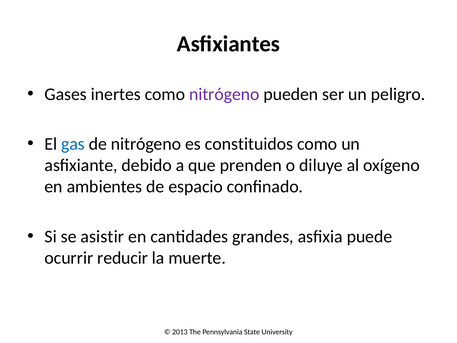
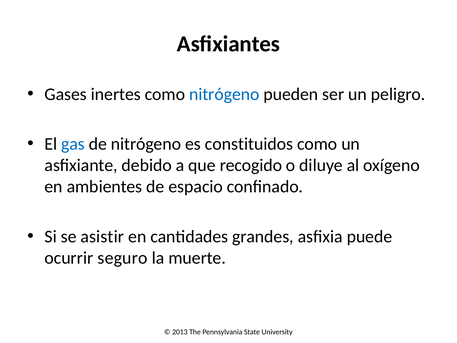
nitrógeno colour: purple -> blue (224, 94)
prenden: prenden -> recogido (251, 165)
reducir: reducir -> seguro (122, 258)
